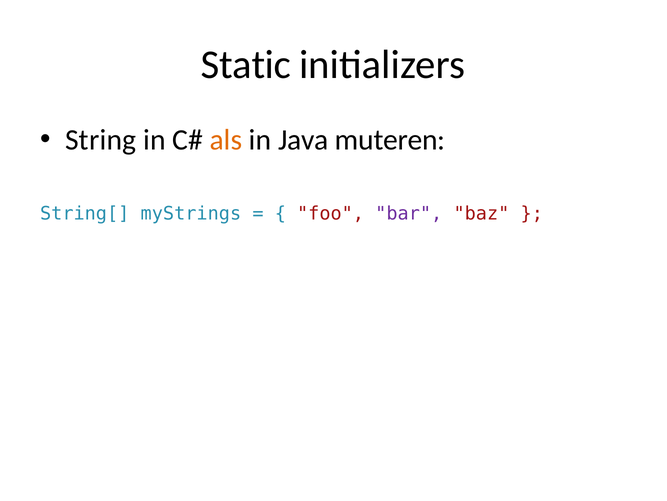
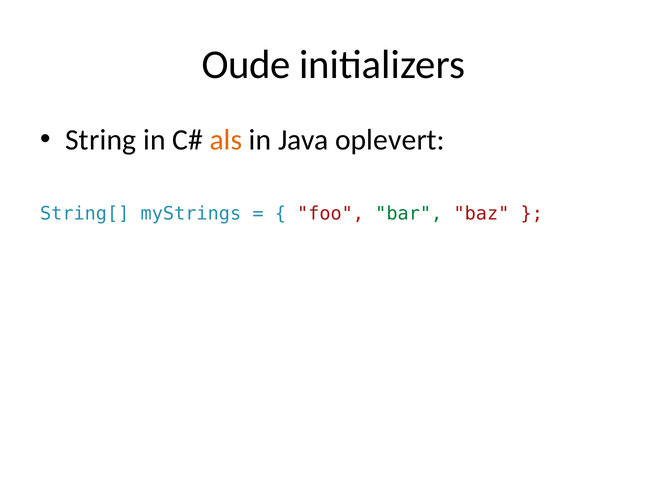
Static: Static -> Oude (246, 65)
muteren: muteren -> oplevert (390, 140)
bar colour: purple -> green (409, 213)
